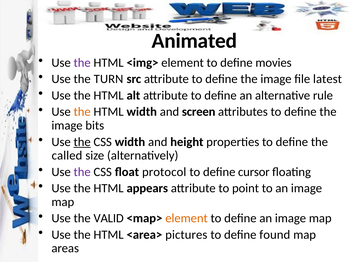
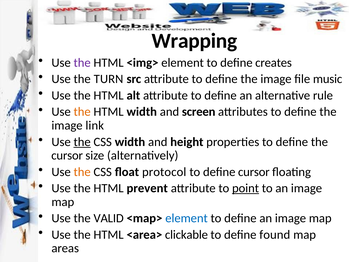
Animated: Animated -> Wrapping (194, 41)
movies: movies -> creates (274, 63)
latest: latest -> music (328, 79)
bits: bits -> link (95, 125)
called: called -> cursor (67, 155)
the colour: purple -> orange (82, 172)
appears: appears -> prevent (147, 188)
point underline: none -> present (246, 188)
element colour: orange -> blue (187, 218)
pictures: pictures -> clickable (186, 234)
